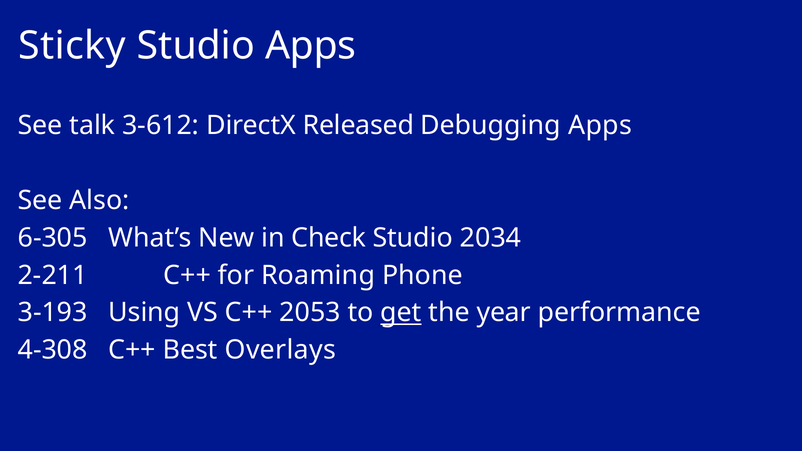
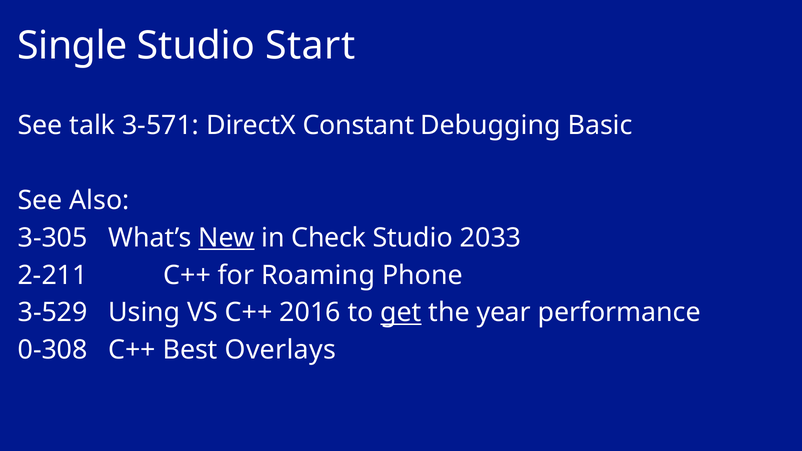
Sticky: Sticky -> Single (72, 46)
Studio Apps: Apps -> Start (310, 46)
3-612: 3-612 -> 3-571 (161, 126)
Released: Released -> Constant (358, 126)
Debugging Apps: Apps -> Basic (600, 126)
6-305: 6-305 -> 3-305 (53, 238)
New underline: none -> present (226, 238)
2034: 2034 -> 2033 (491, 238)
3-193: 3-193 -> 3-529 (53, 313)
2053: 2053 -> 2016 (310, 313)
4-308: 4-308 -> 0-308 (53, 350)
